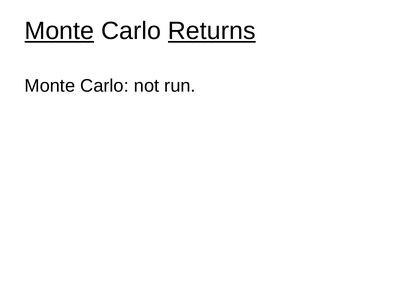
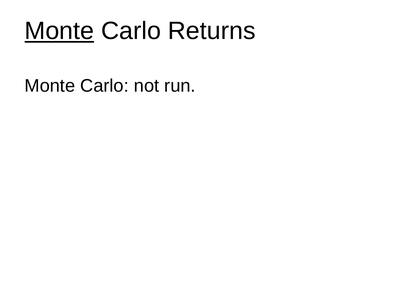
Returns underline: present -> none (212, 31)
